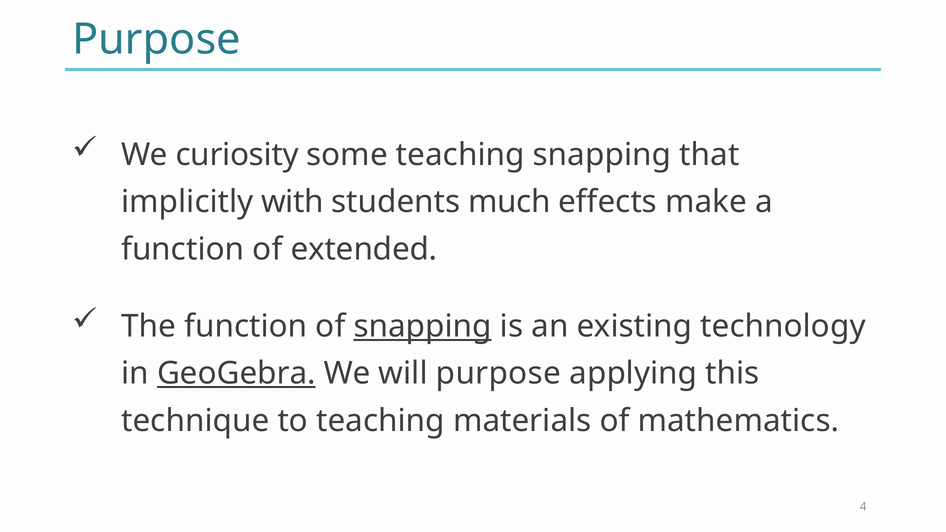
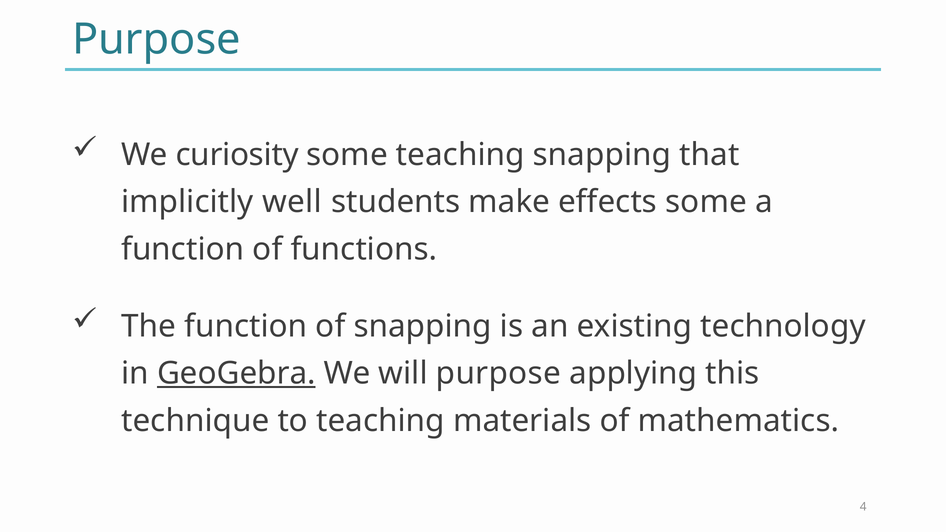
with: with -> well (292, 202)
much: much -> make (509, 202)
effects make: make -> some (706, 202)
extended: extended -> functions (364, 249)
snapping underline: present -> none (423, 326)
